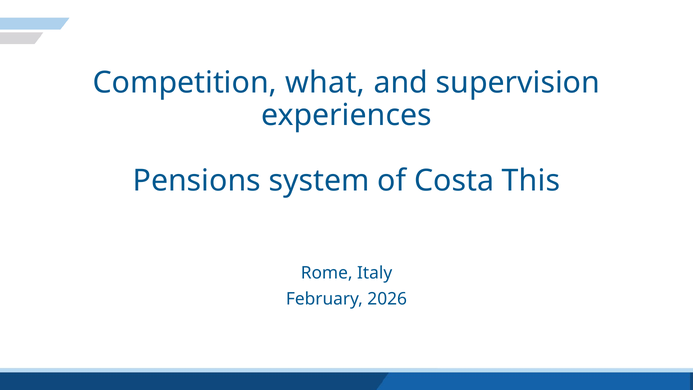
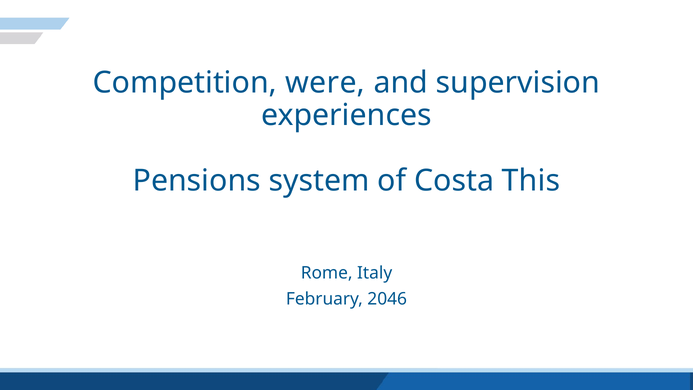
what: what -> were (325, 83)
2026: 2026 -> 2046 (387, 299)
